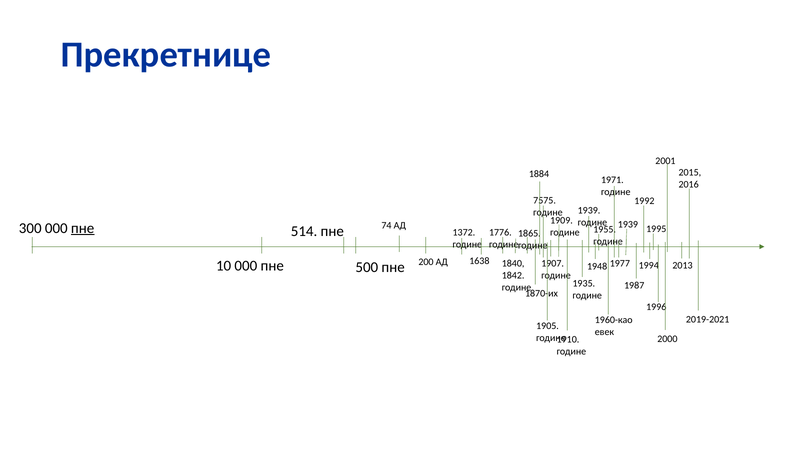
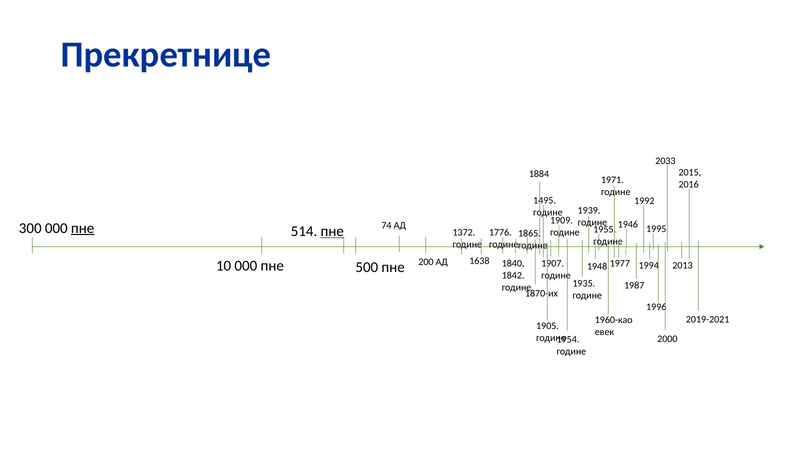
2001: 2001 -> 2033 (665, 161)
7575: 7575 -> 1495 (545, 200)
1939: 1939 -> 1946 (628, 224)
пне underline: none -> present (332, 231)
1910: 1910 -> 1954 (568, 339)
